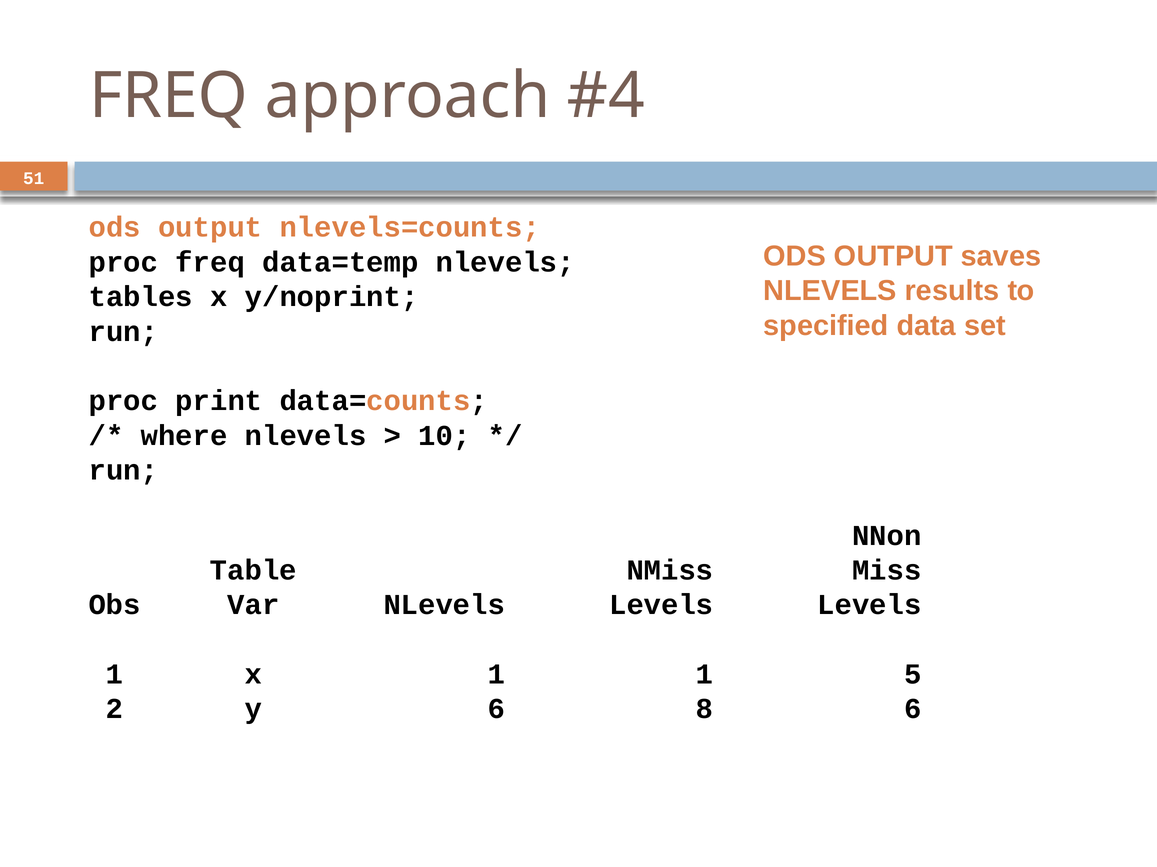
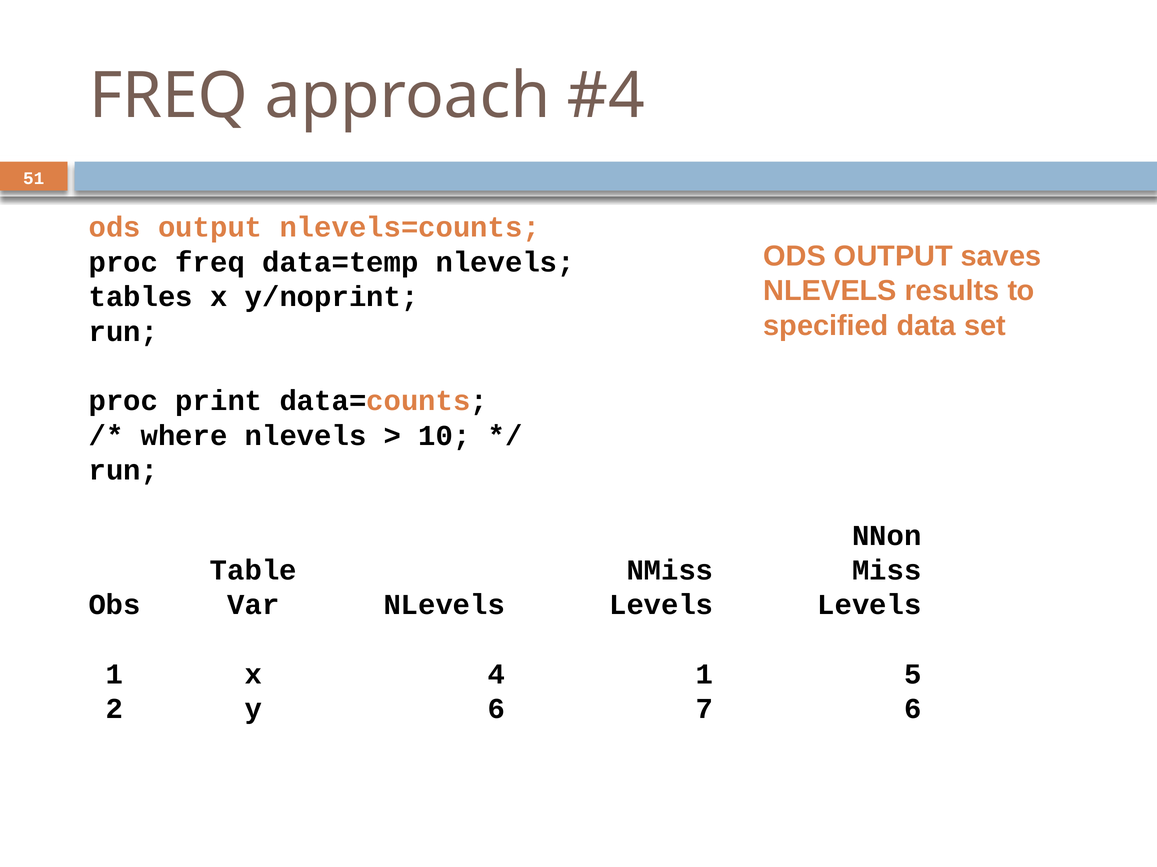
x 1: 1 -> 4 (496, 675)
8: 8 -> 7 (705, 710)
